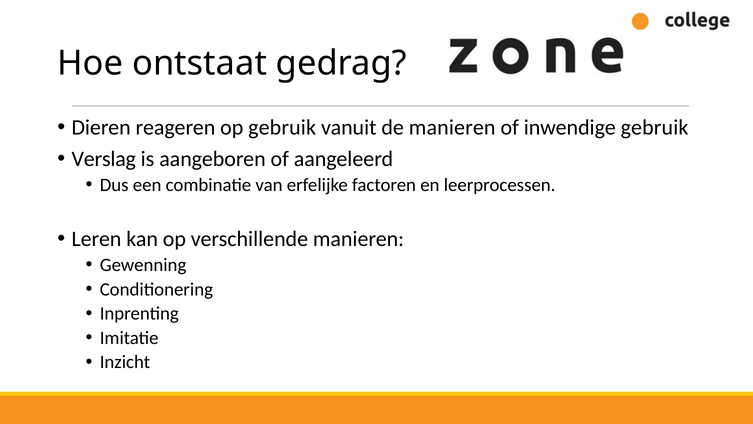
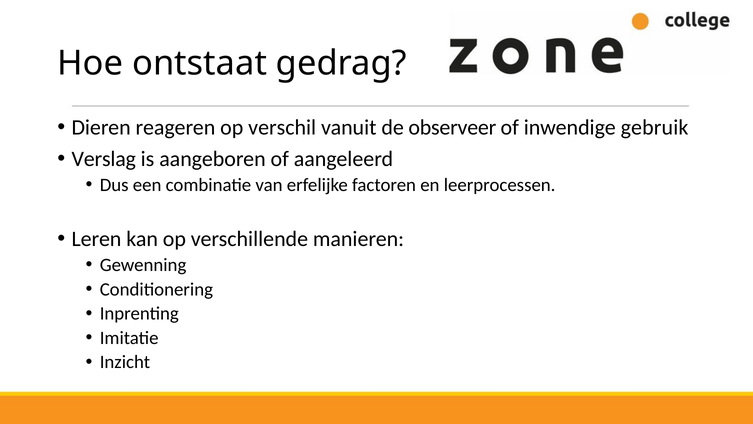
op gebruik: gebruik -> verschil (282, 127)
de manieren: manieren -> observeer (452, 127)
